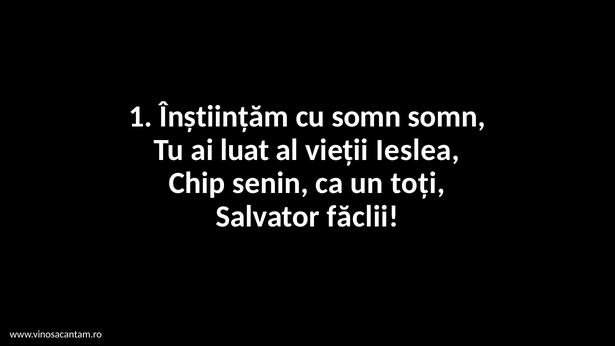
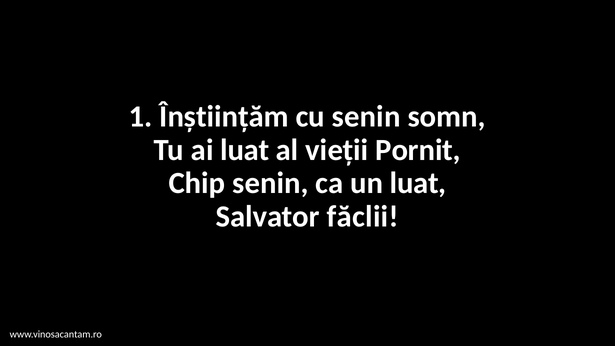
cu somn: somn -> senin (366, 117)
Ieslea: Ieslea -> Pornit (418, 150)
un toți: toți -> luat (418, 183)
